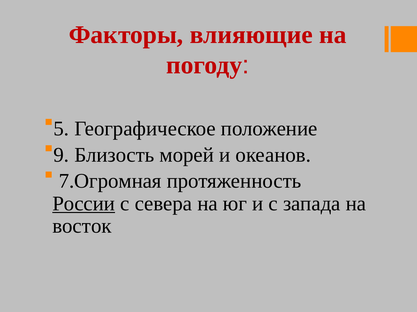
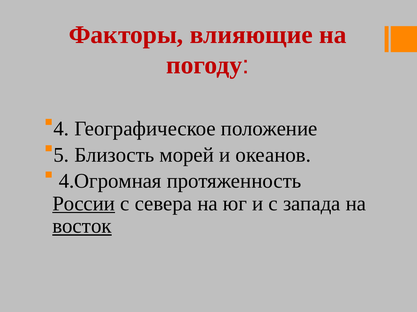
5: 5 -> 4 (61, 129)
9: 9 -> 5 (61, 155)
7.Огромная: 7.Огромная -> 4.Огромная (110, 181)
восток underline: none -> present (82, 227)
